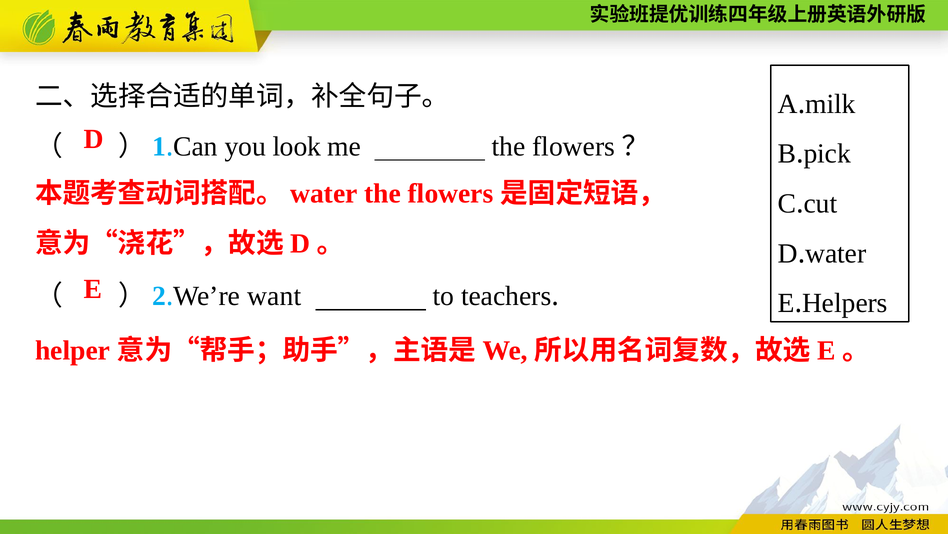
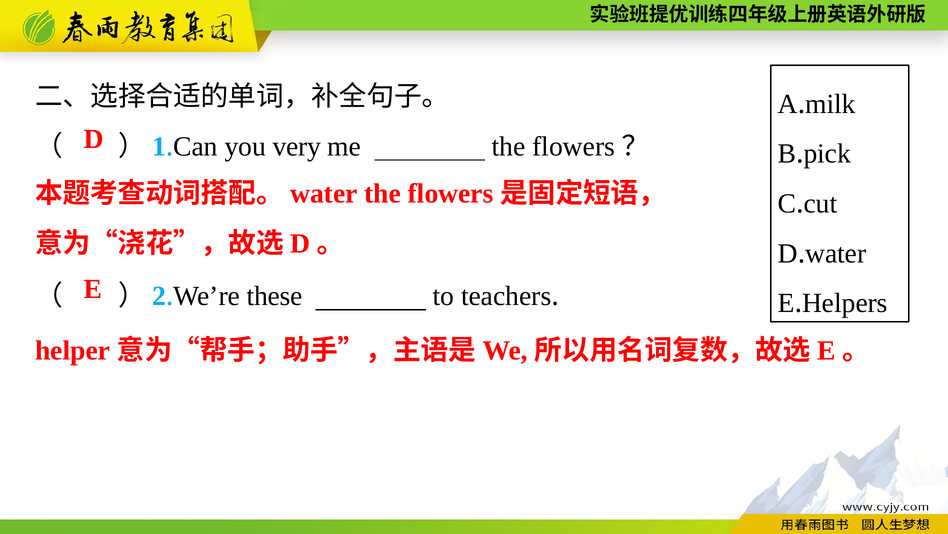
look: look -> very (297, 147)
want: want -> these (275, 296)
